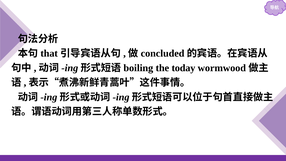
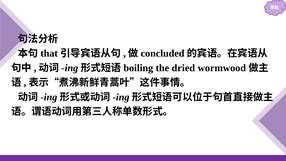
today: today -> dried (183, 68)
